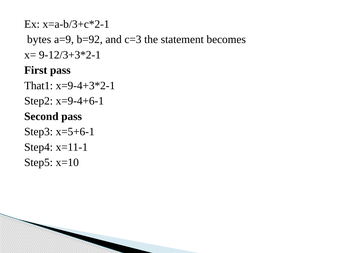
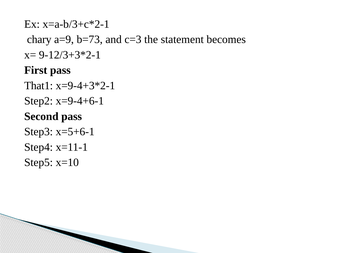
bytes: bytes -> chary (39, 39)
b=92: b=92 -> b=73 (90, 39)
